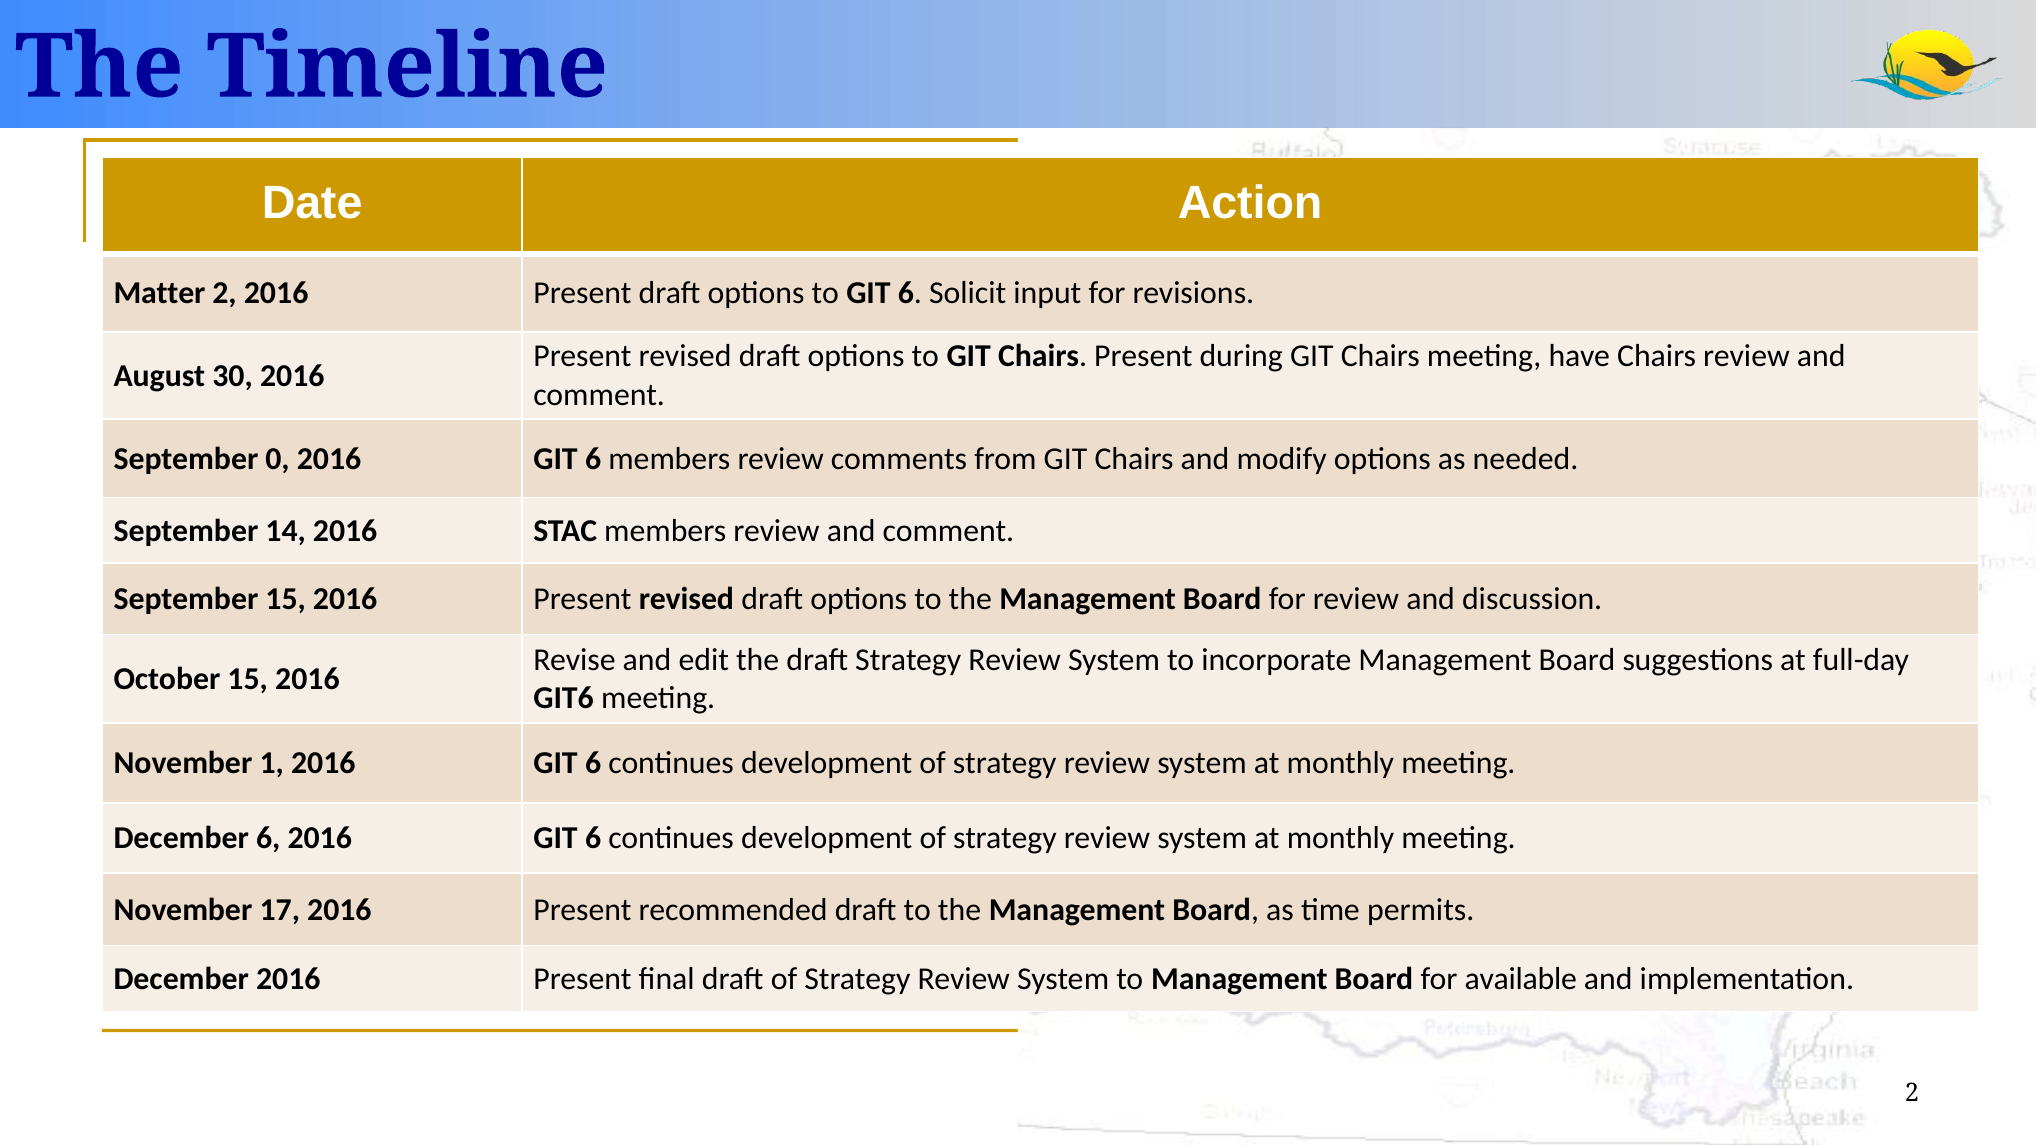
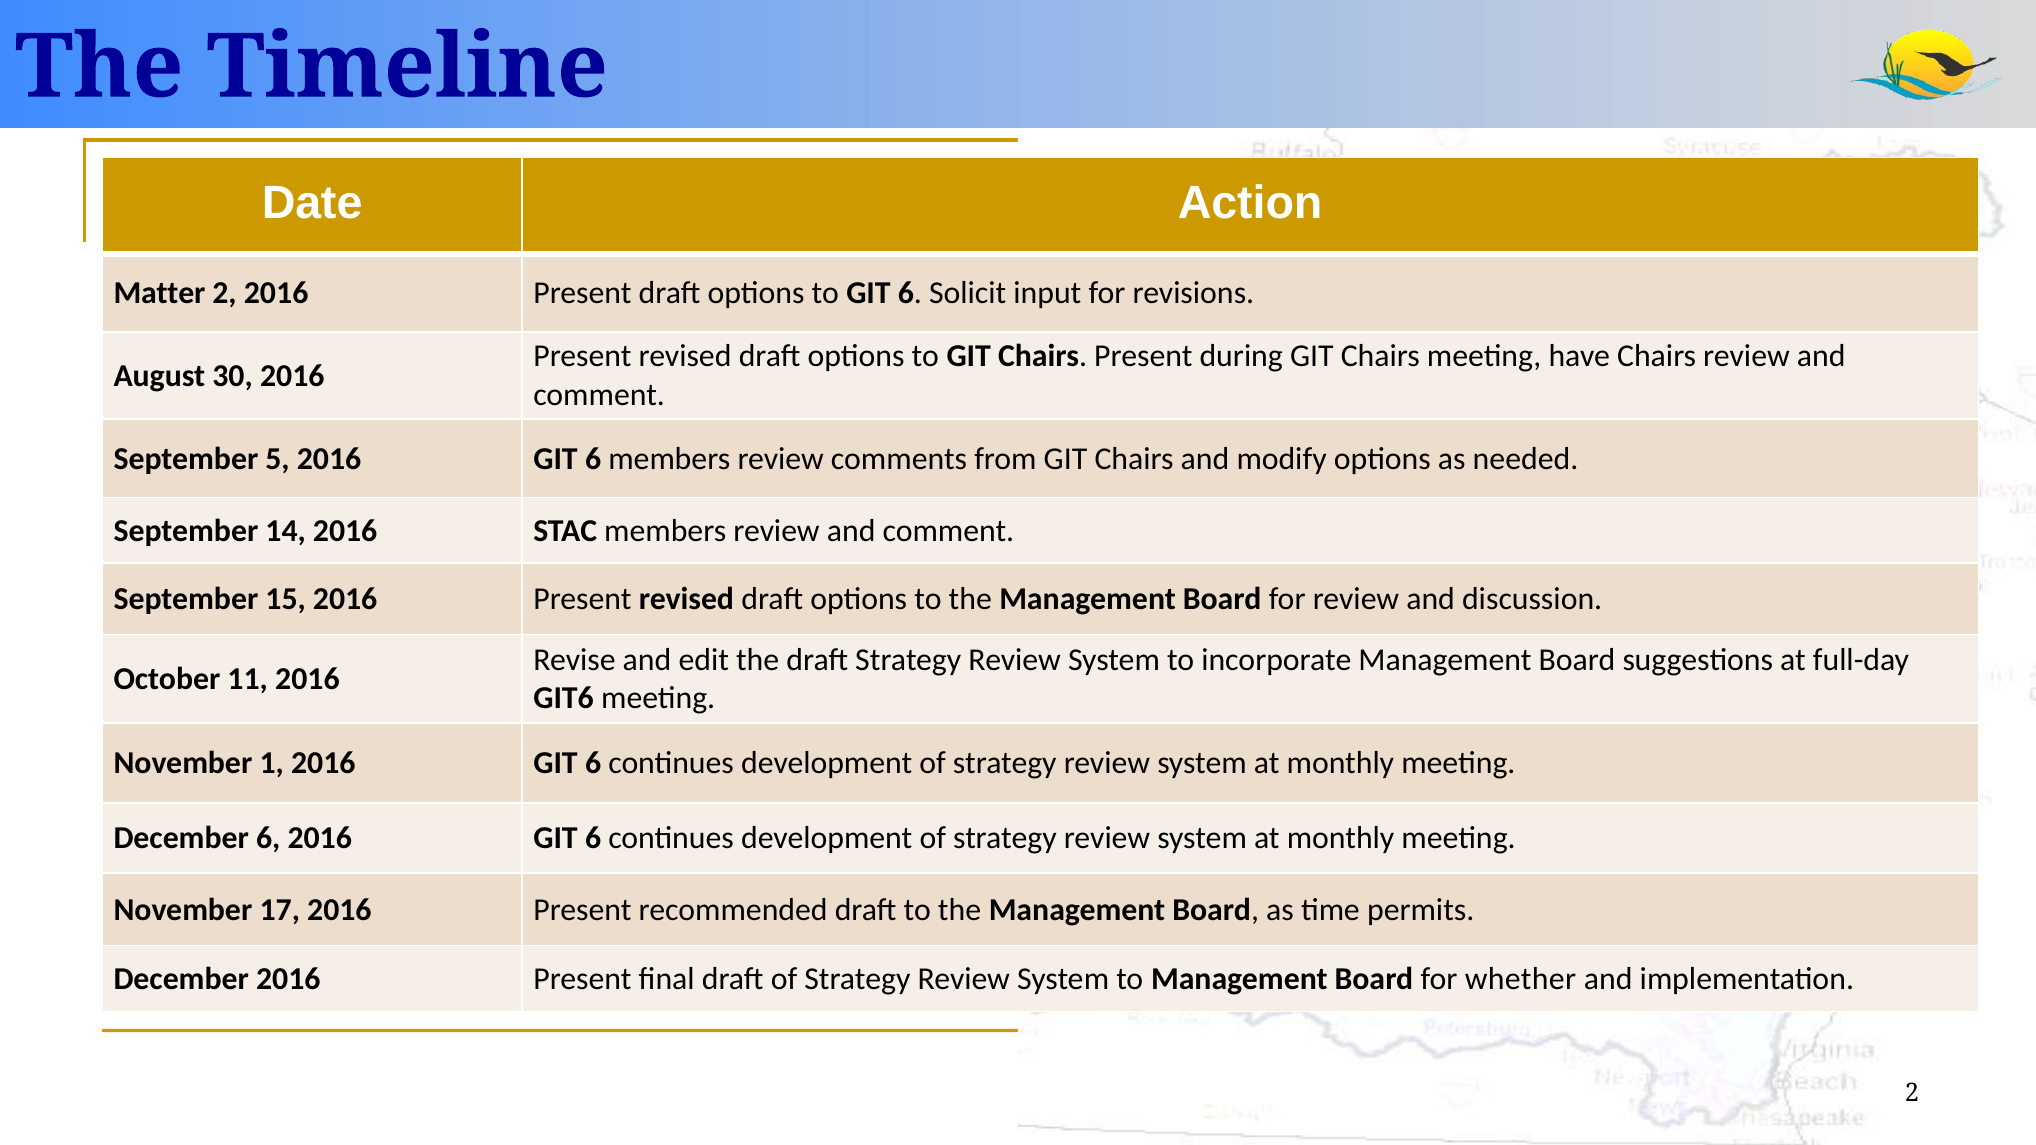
0: 0 -> 5 (277, 459)
October 15: 15 -> 11 (248, 679)
available: available -> whether (1520, 979)
